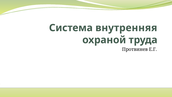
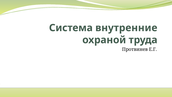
внутренняя: внутренняя -> внутренние (126, 28)
